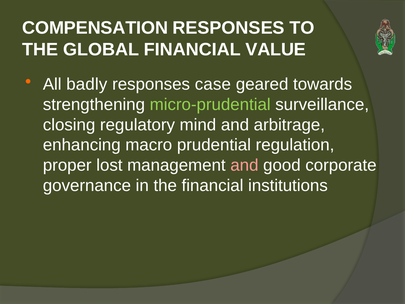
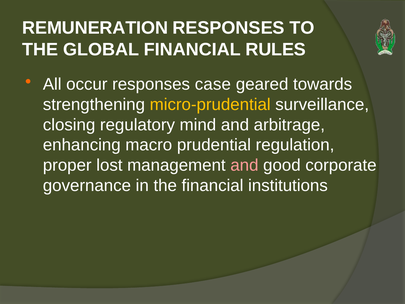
COMPENSATION: COMPENSATION -> REMUNERATION (95, 28)
VALUE: VALUE -> RULES (276, 50)
badly: badly -> occur (87, 84)
micro-prudential colour: light green -> yellow (210, 104)
